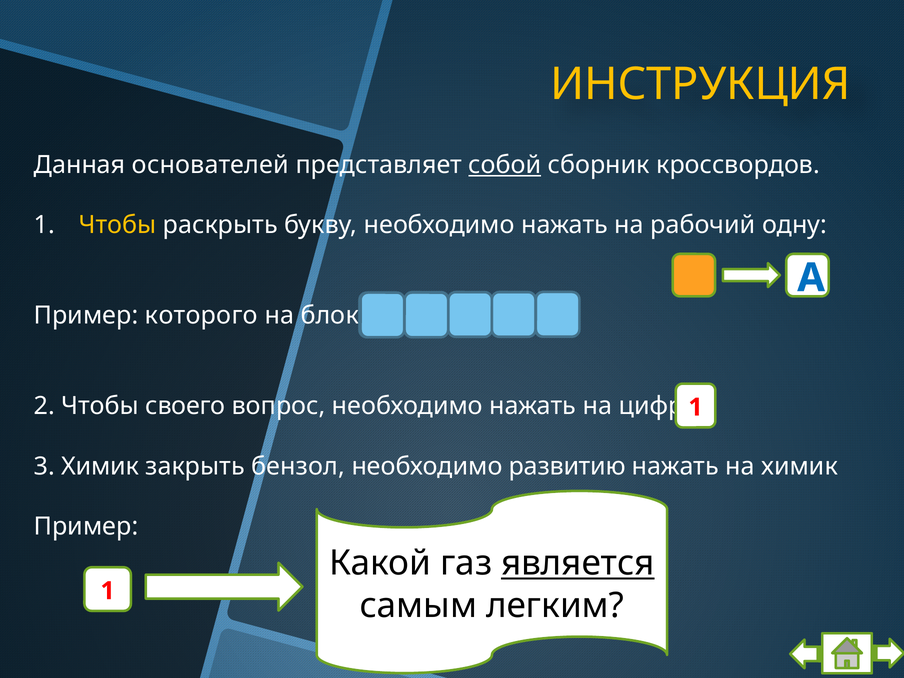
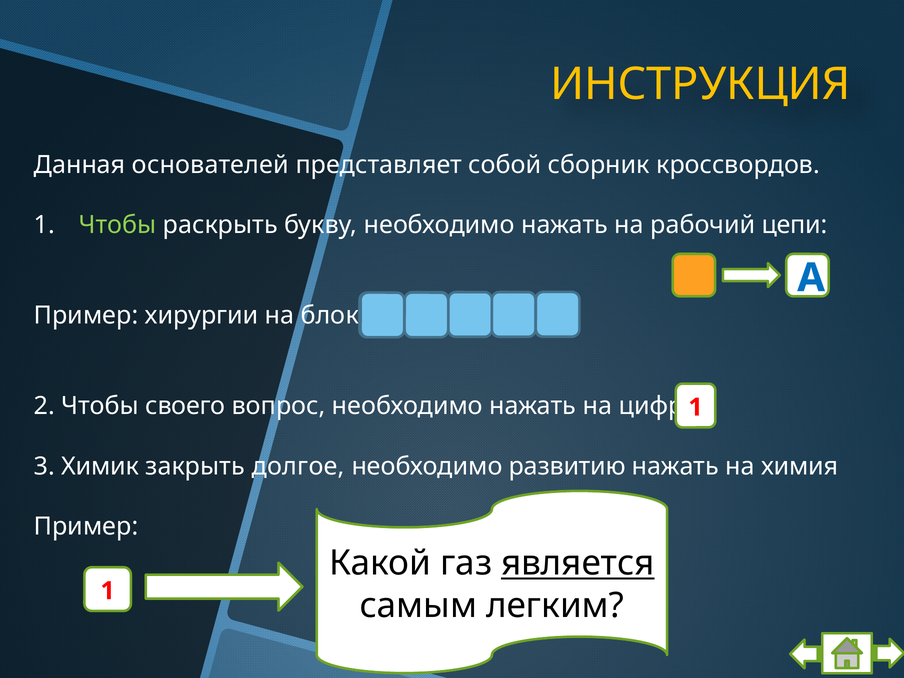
собой underline: present -> none (505, 165)
Чтобы colour: yellow -> light green (118, 225)
одну: одну -> цепи (795, 225)
которого: которого -> хирургии (202, 316)
бензол: бензол -> долгое (298, 466)
на химик: химик -> химия (800, 466)
